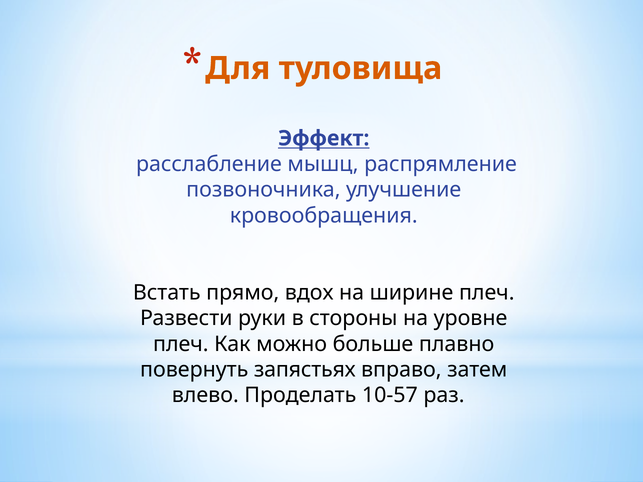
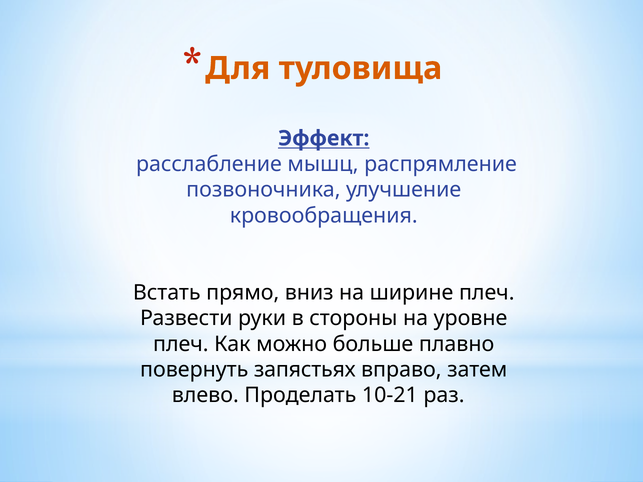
вдох: вдох -> вниз (309, 293)
10-57: 10-57 -> 10-21 (390, 396)
